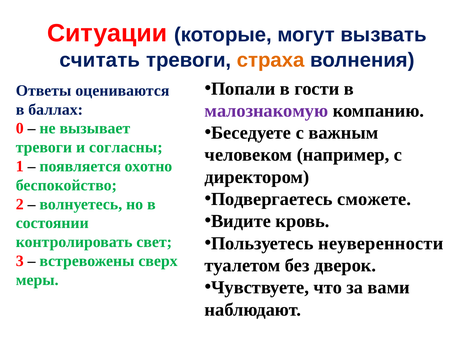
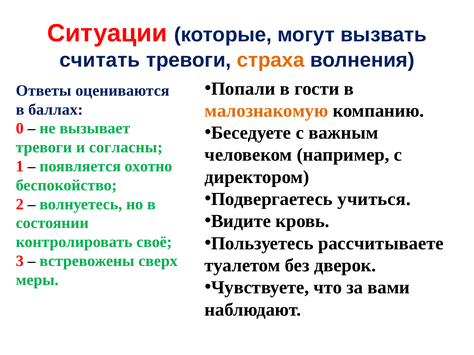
малознакомую colour: purple -> orange (266, 111)
сможете: сможете -> учиться (374, 199)
неуверенности: неуверенности -> рассчитываете (381, 244)
свет: свет -> своё (154, 242)
